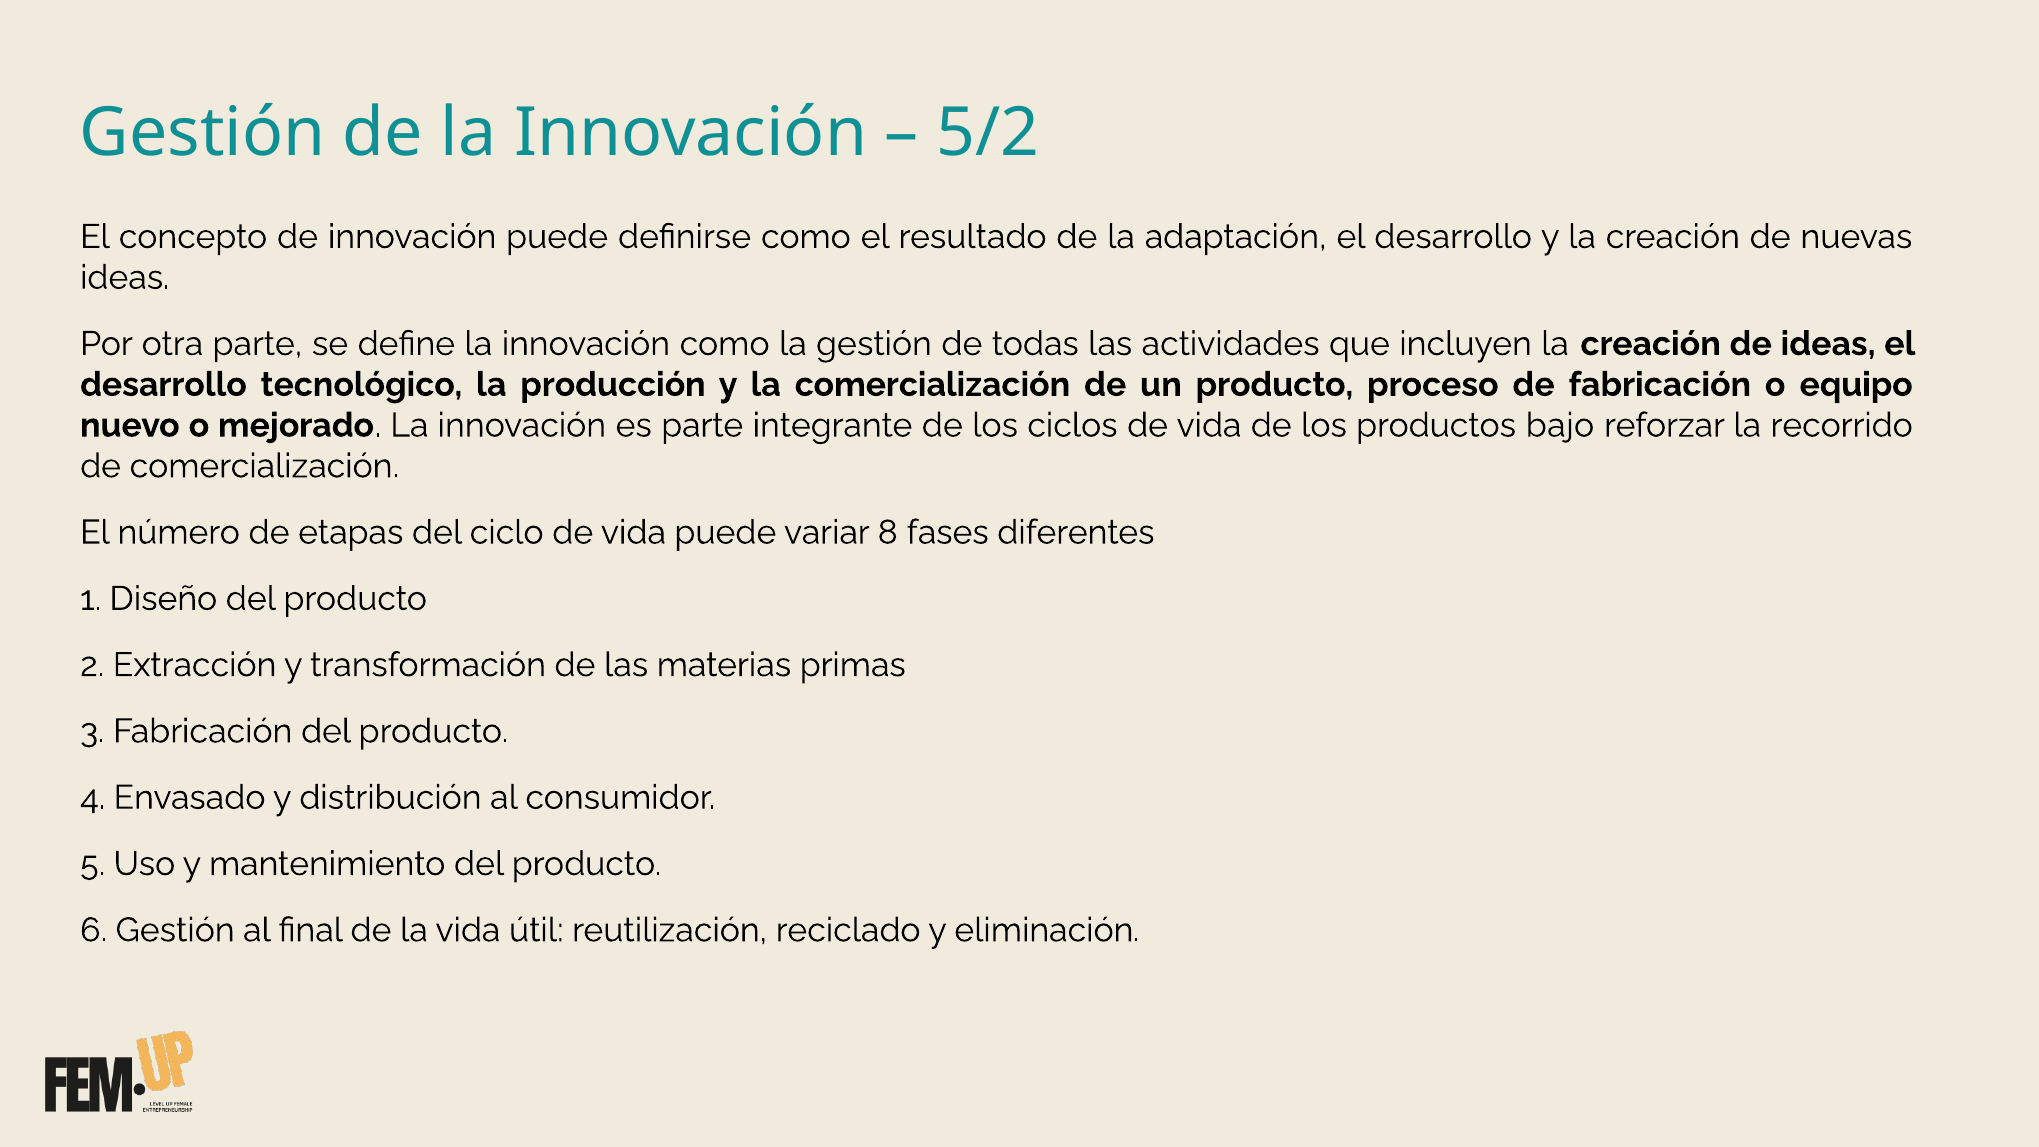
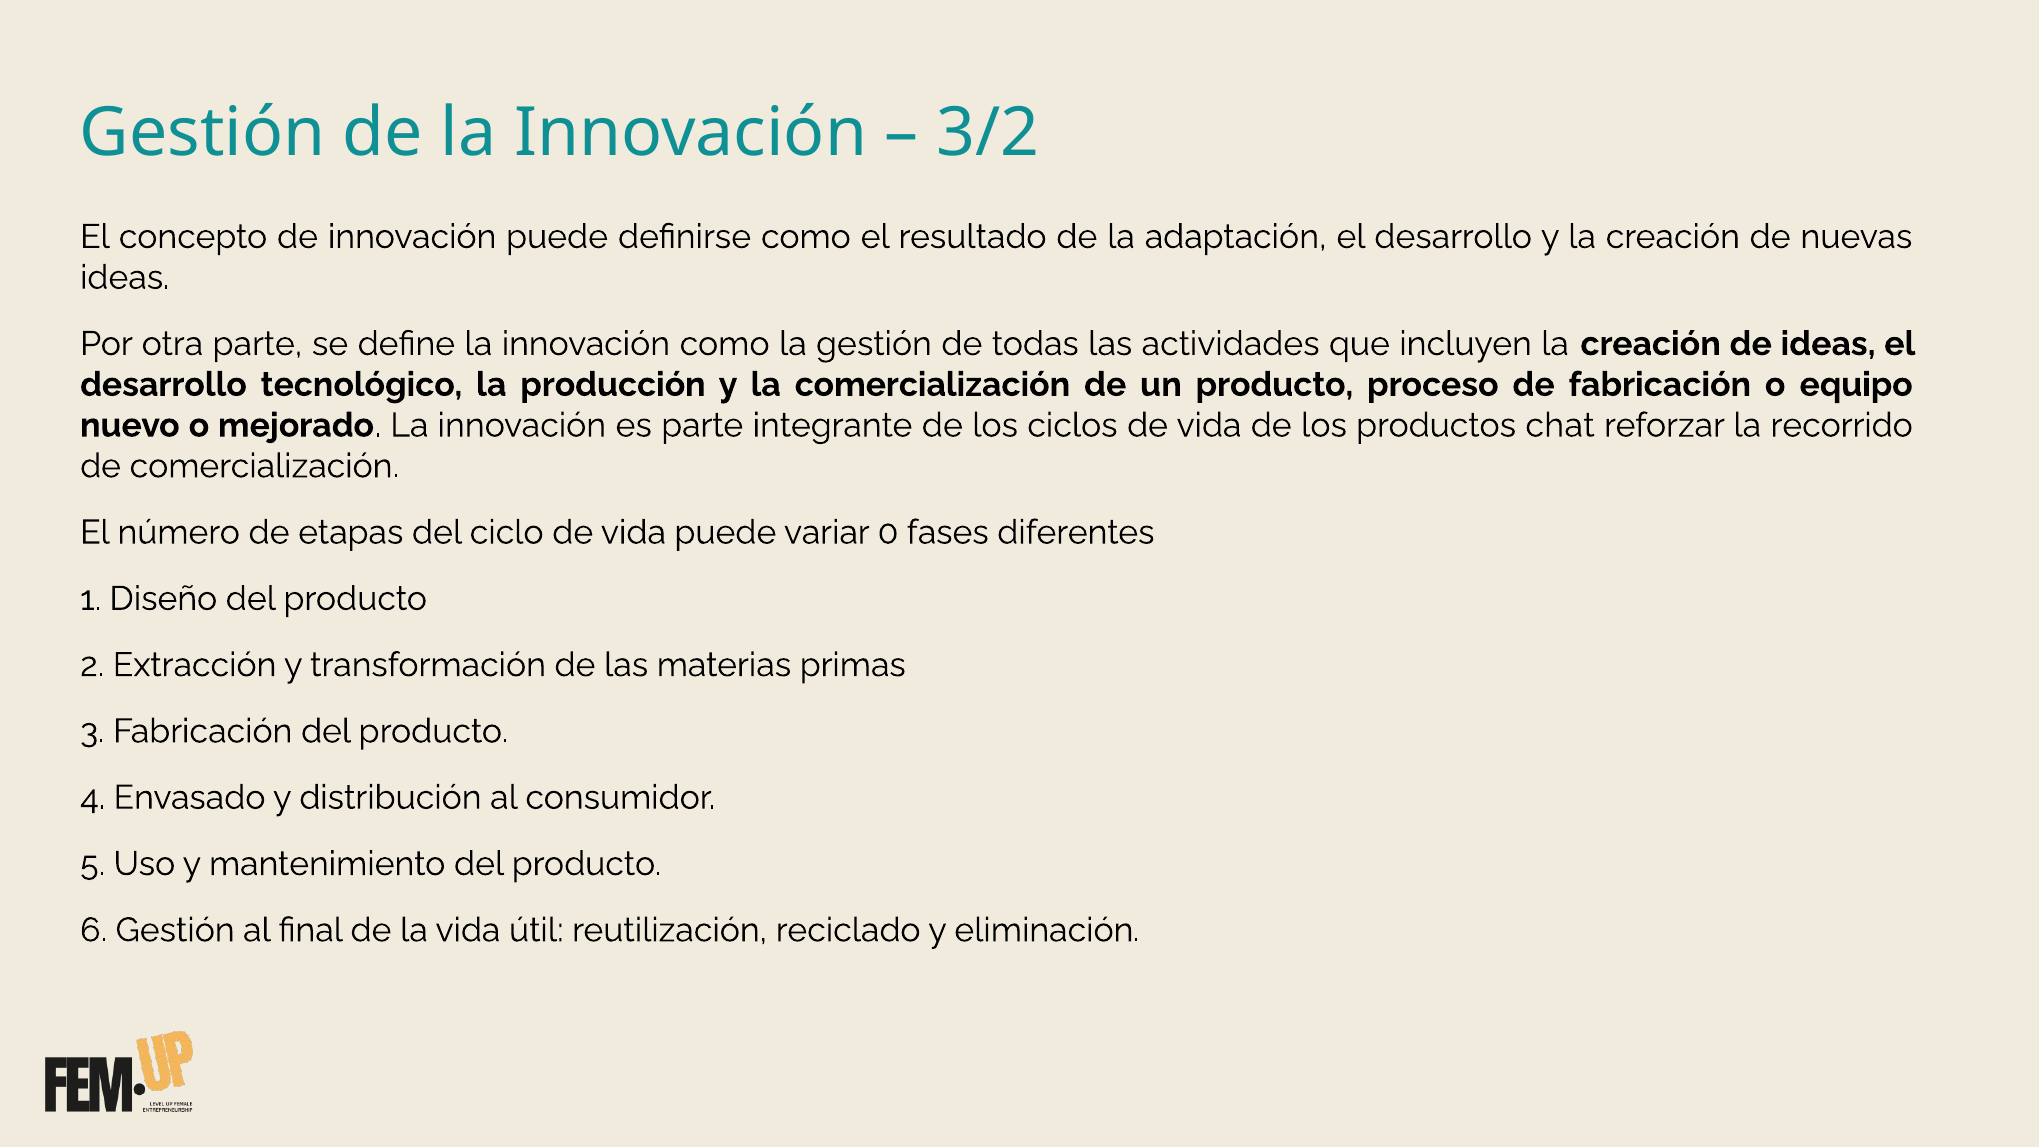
5/2: 5/2 -> 3/2 (988, 133)
bajo: bajo -> chat (1560, 425)
8: 8 -> 0 (888, 532)
